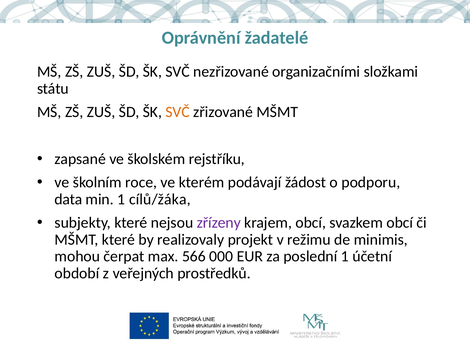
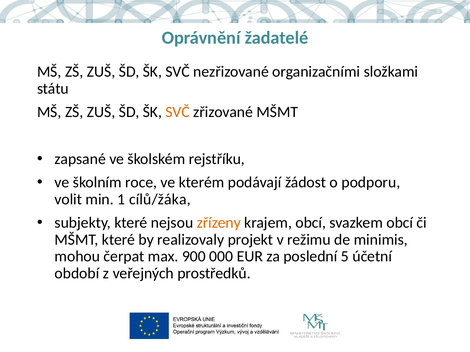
data: data -> volit (68, 200)
zřízeny colour: purple -> orange (219, 223)
566: 566 -> 900 (194, 257)
poslední 1: 1 -> 5 (345, 257)
